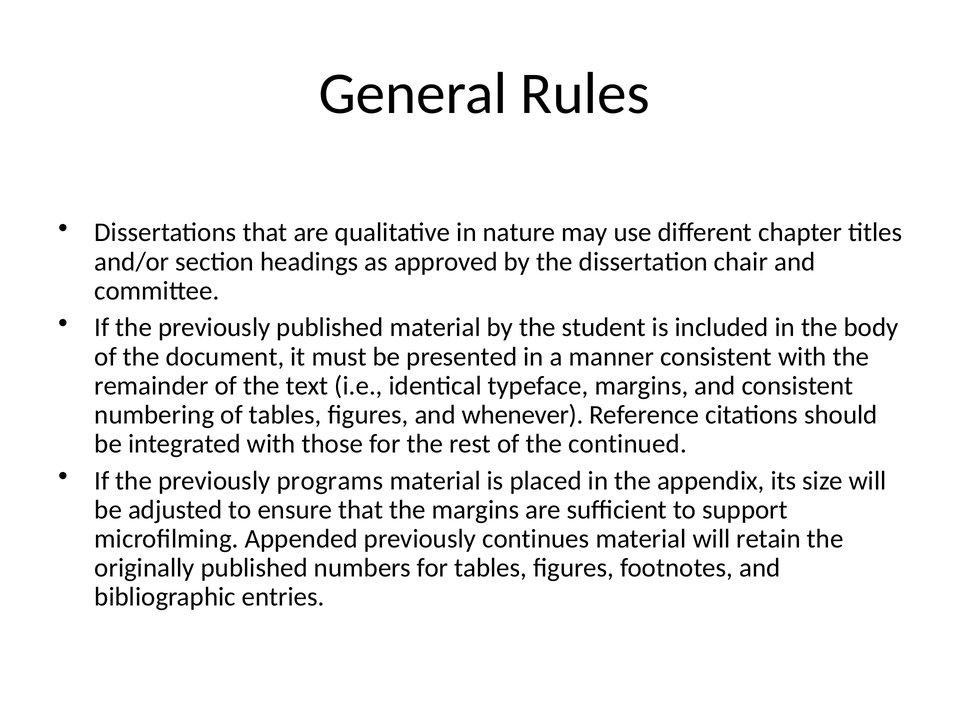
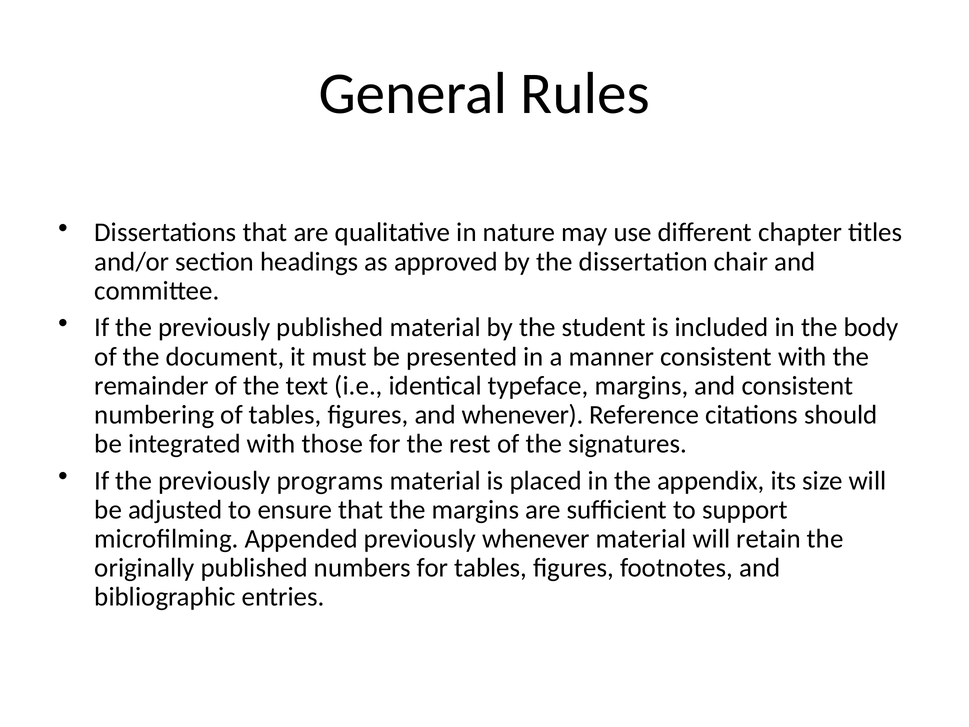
continued: continued -> signatures (628, 444)
previously continues: continues -> whenever (536, 539)
